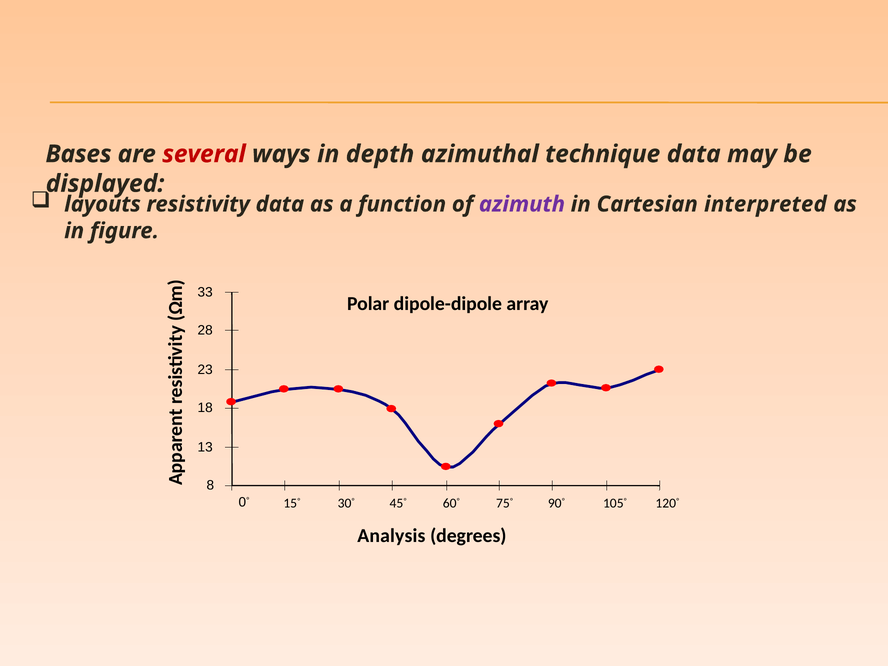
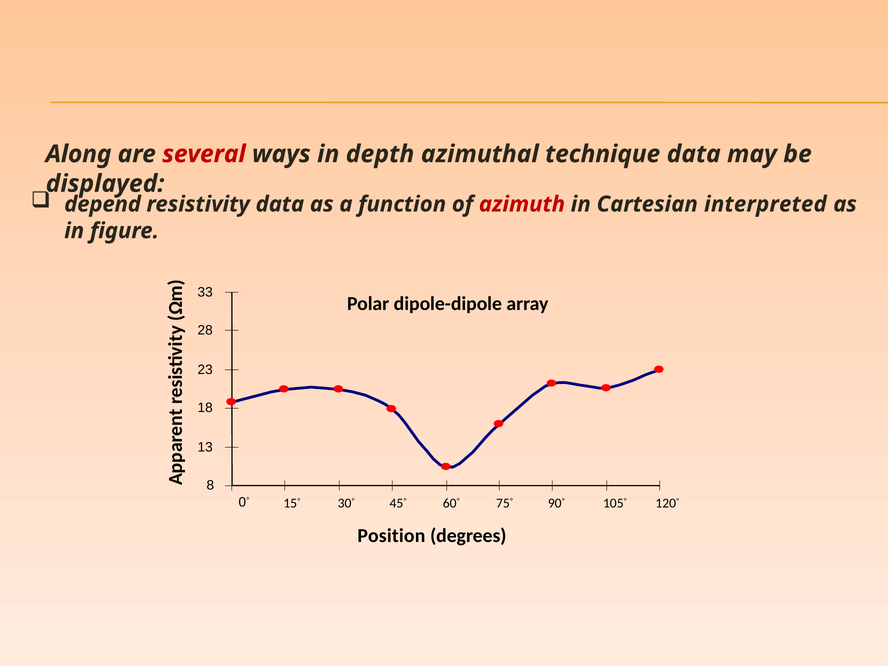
Bases: Bases -> Along (79, 154)
layouts: layouts -> depend (103, 204)
azimuth colour: purple -> red (522, 204)
Analysis: Analysis -> Position (391, 536)
